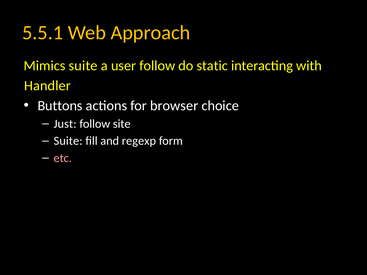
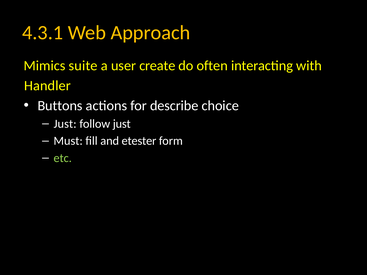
5.5.1: 5.5.1 -> 4.3.1 (43, 33)
user follow: follow -> create (157, 66)
static: static -> often (212, 66)
browser: browser -> describe (174, 106)
follow site: site -> just (122, 124)
Suite: Suite -> Must (68, 141)
regexp: regexp -> etester (139, 141)
etc colour: pink -> light green (63, 158)
